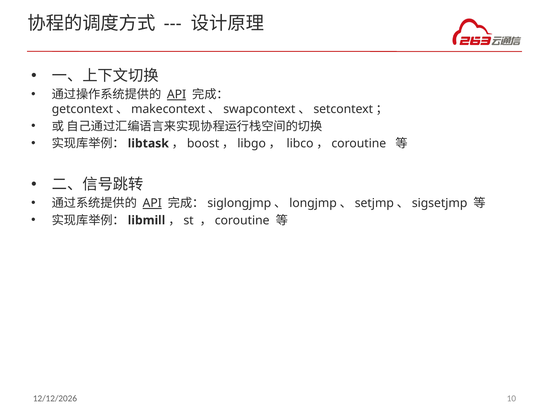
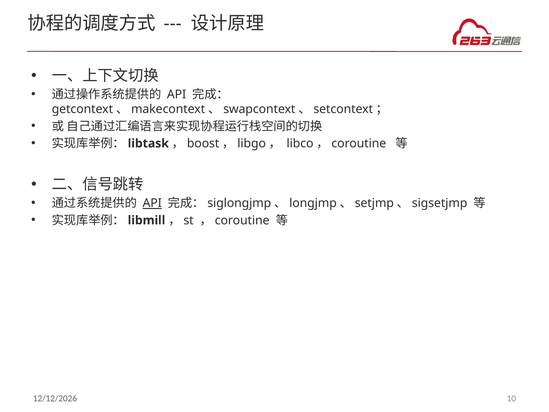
API underline: present -> none (177, 95)
